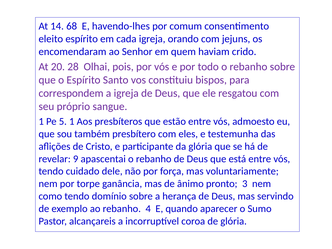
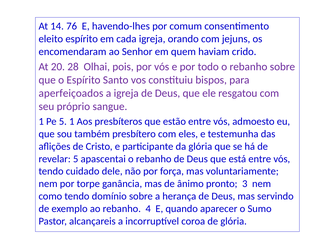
68: 68 -> 76 (72, 26)
correspondem: correspondem -> aperfeiçoados (71, 93)
revelar 9: 9 -> 5 (76, 159)
